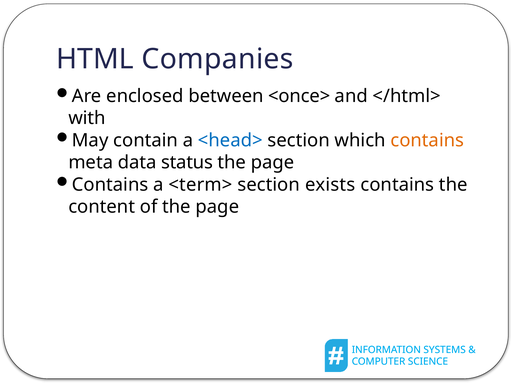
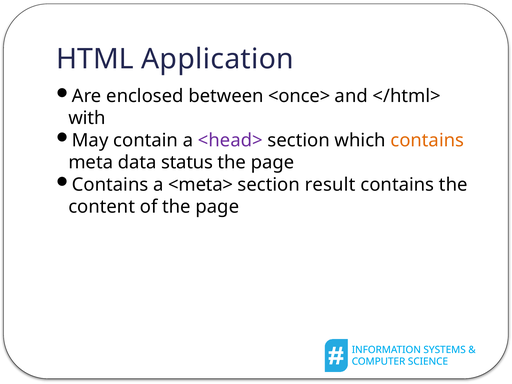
Companies: Companies -> Application (218, 59)
<head> colour: blue -> purple (230, 140)
<term>: <term> -> <meta> (201, 185)
exists: exists -> result (330, 185)
